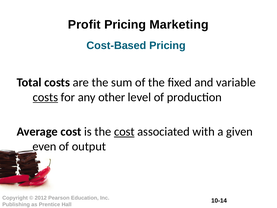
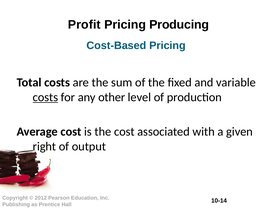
Marketing: Marketing -> Producing (179, 25)
cost underline: present -> none (124, 132)
even: even -> right (44, 146)
